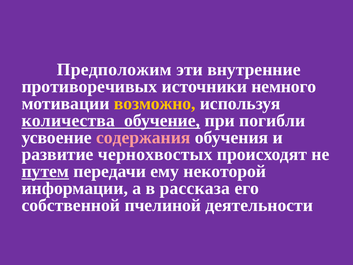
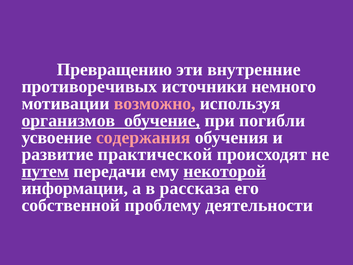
Предположим: Предположим -> Превращению (114, 70)
возможно colour: yellow -> pink (155, 103)
количества: количества -> организмов (68, 120)
чернохвостых: чернохвостых -> практической (155, 154)
некоторой underline: none -> present (225, 171)
пчелиной: пчелиной -> проблему (163, 205)
